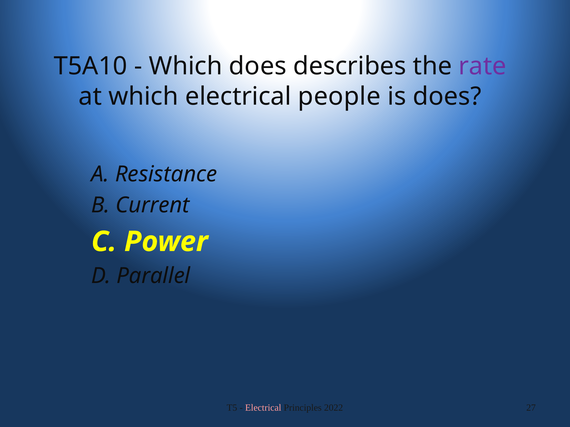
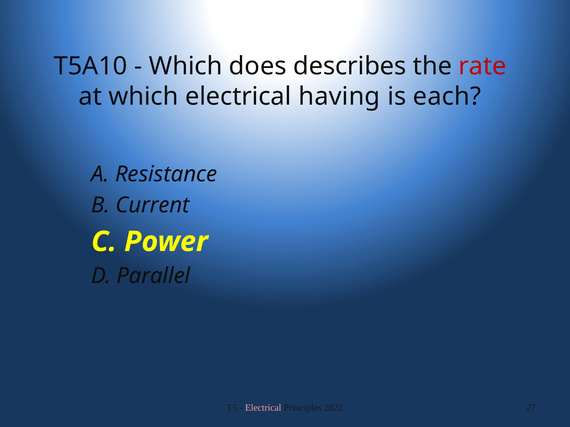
rate colour: purple -> red (482, 66)
people: people -> having (339, 97)
is does: does -> each (447, 97)
